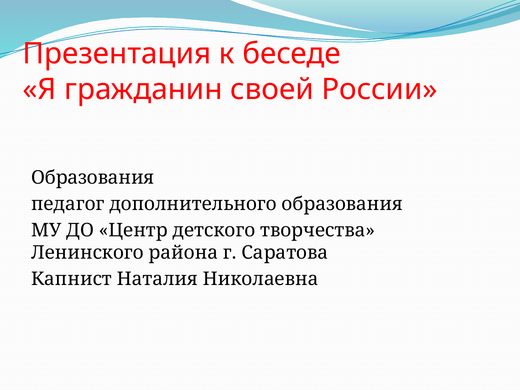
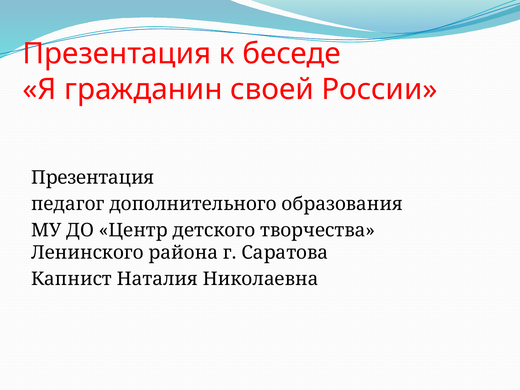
Образования: Образования -> Презентация (93, 178)
